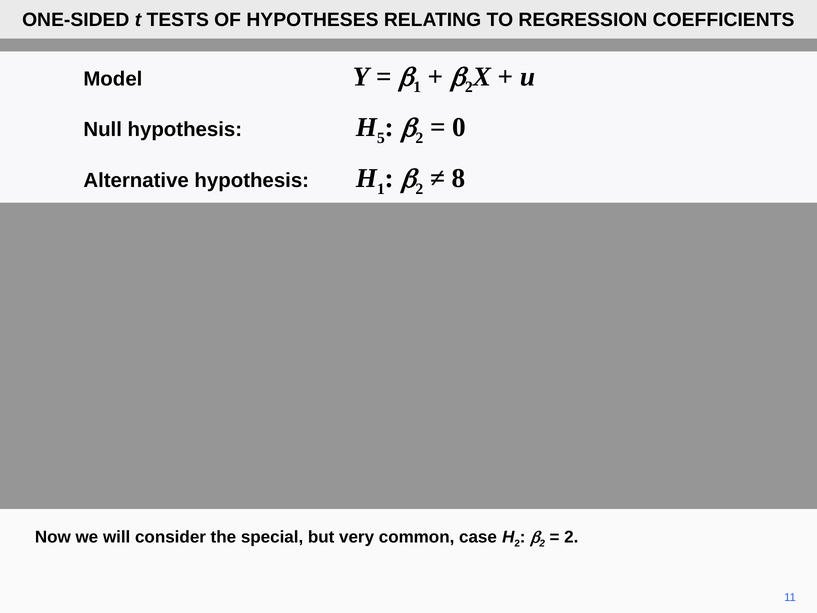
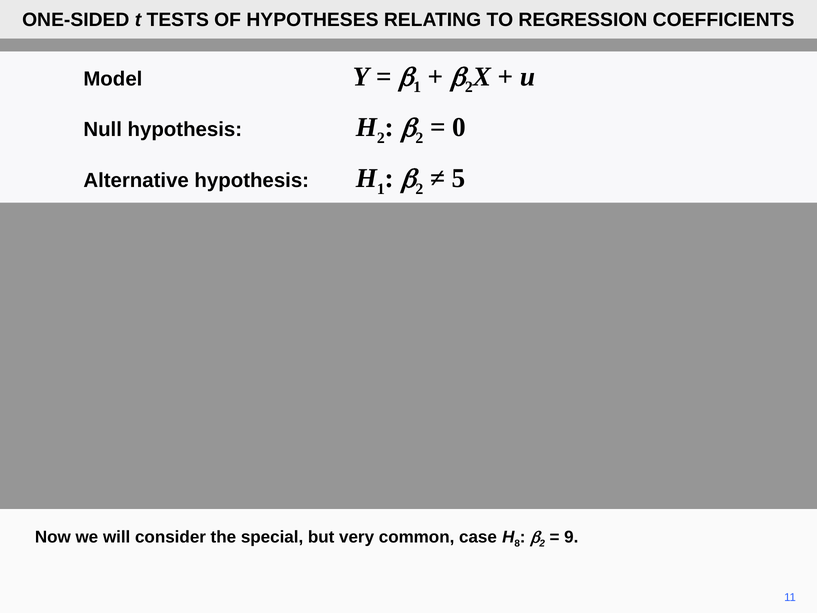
5: 5 -> 2 (381, 138)
8: 8 -> 5 (459, 178)
2: 2 -> 8 (517, 543)
2: 2 -> 9 (571, 537)
